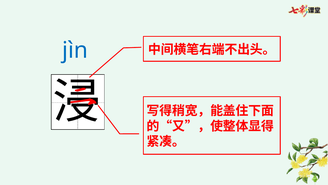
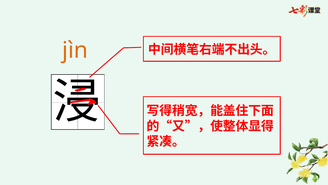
jìn colour: blue -> orange (75, 50)
